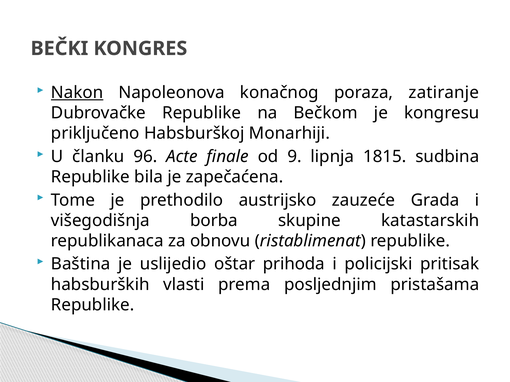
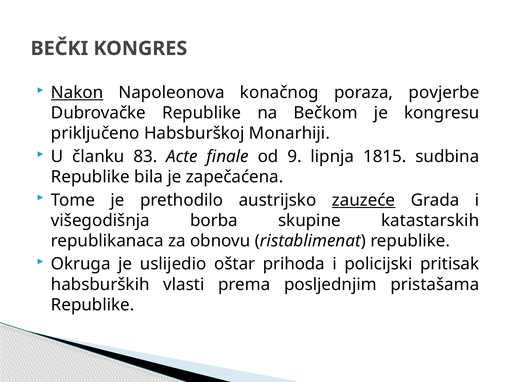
zatiranje: zatiranje -> povjerbe (444, 93)
96: 96 -> 83 (145, 157)
zauzeće underline: none -> present (364, 200)
Baština: Baština -> Okruga (81, 264)
